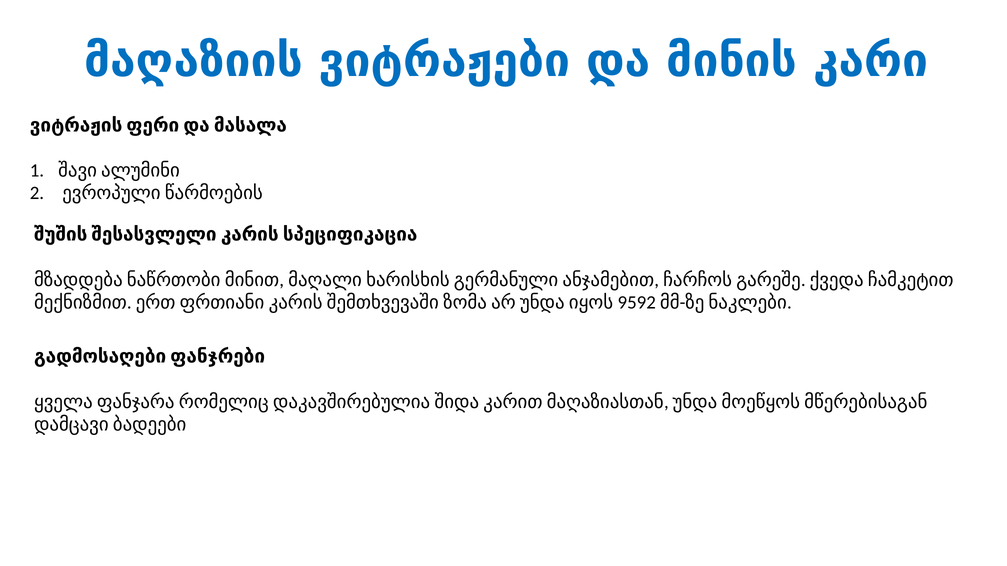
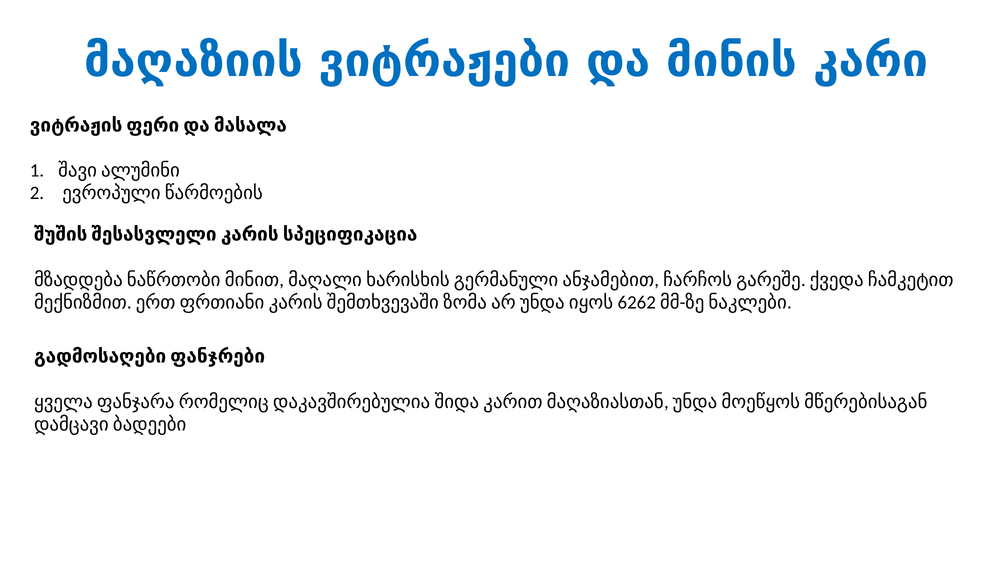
9592: 9592 -> 6262 (637, 303)
